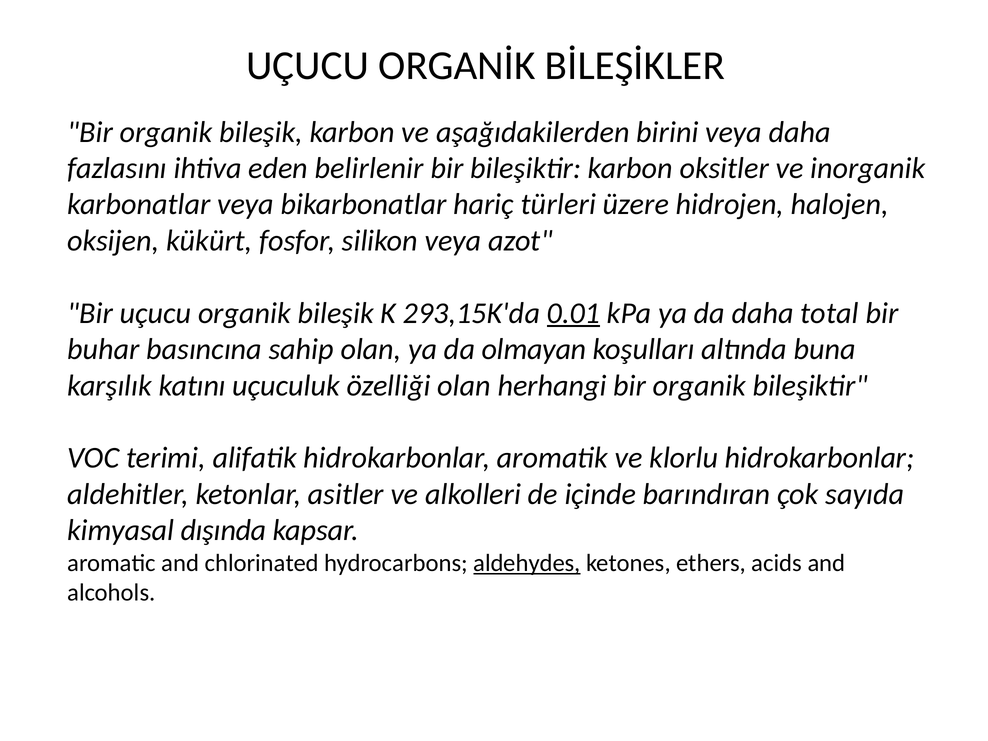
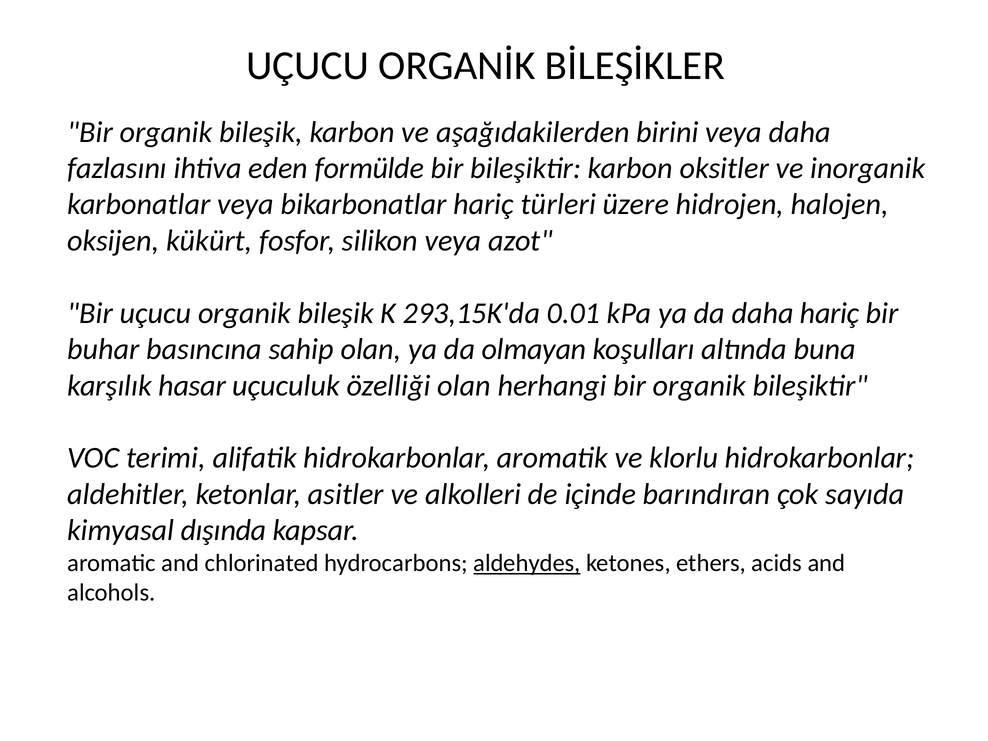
belirlenir: belirlenir -> formülde (369, 168)
0.01 underline: present -> none (574, 313)
daha total: total -> hariç (830, 313)
katını: katını -> hasar (192, 386)
